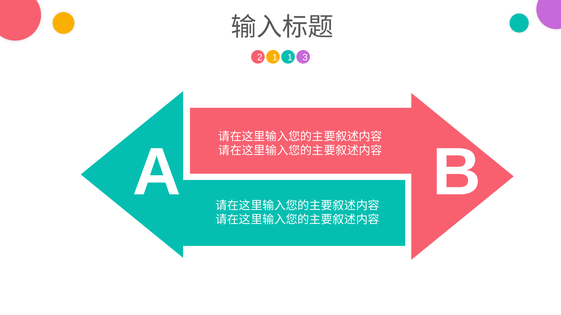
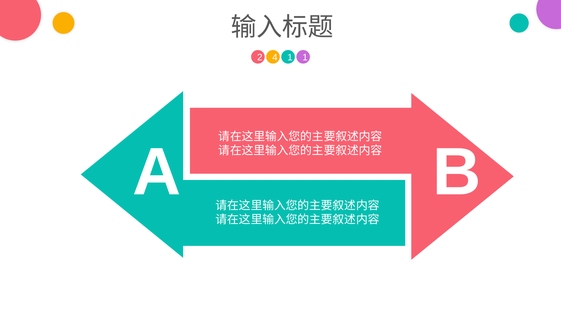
2 1: 1 -> 4 (275, 58)
1 3: 3 -> 1 (305, 58)
